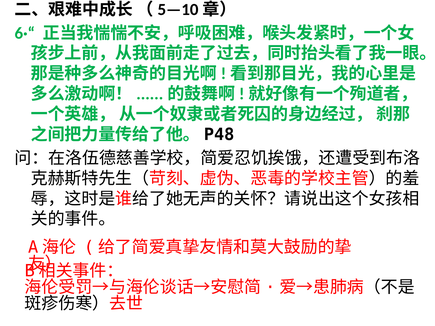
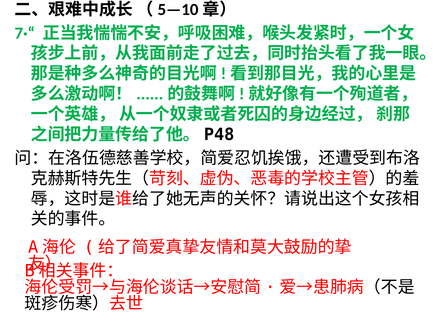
6·“: 6·“ -> 7·“ (25, 33)
